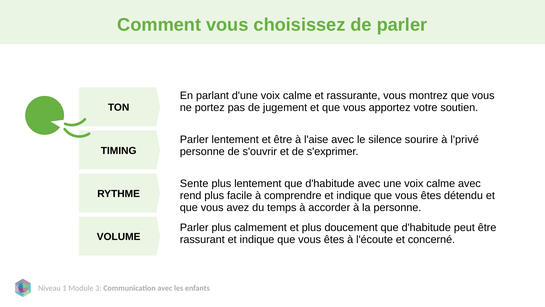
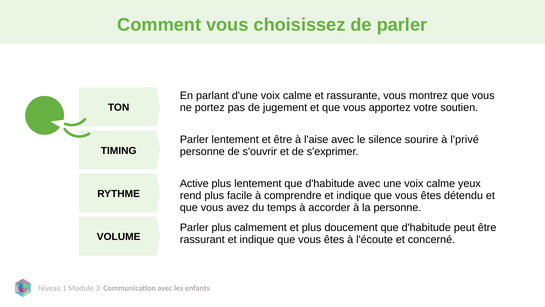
Sente: Sente -> Active (194, 183)
calme avec: avec -> yeux (469, 183)
